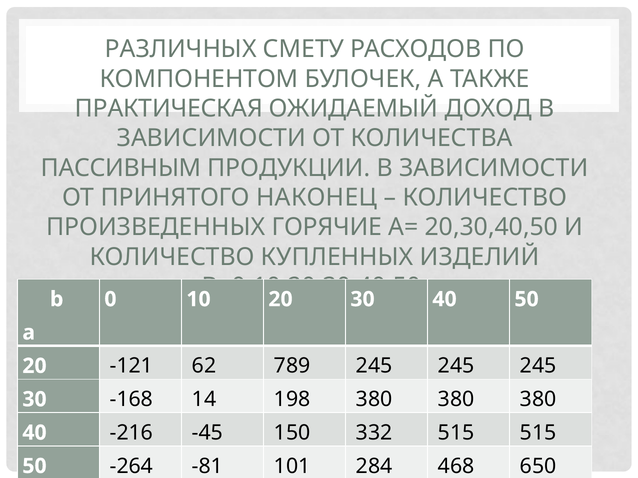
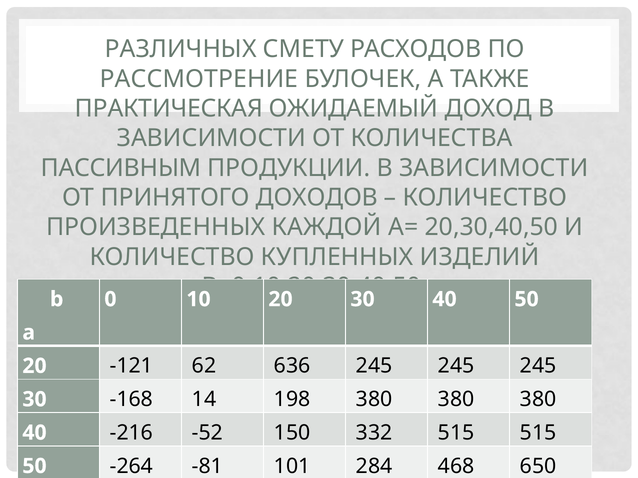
КОМПОНЕНТОМ: КОМПОНЕНТОМ -> РАССМОТРЕНИЕ (199, 79)
НАКОНЕЦ: НАКОНЕЦ -> ДОХОДОВ (317, 198)
ГОРЯЧИЕ: ГОРЯЧИЕ -> КАЖДОЙ (327, 228)
789: 789 -> 636 (292, 366)
-45: -45 -> -52 (207, 433)
